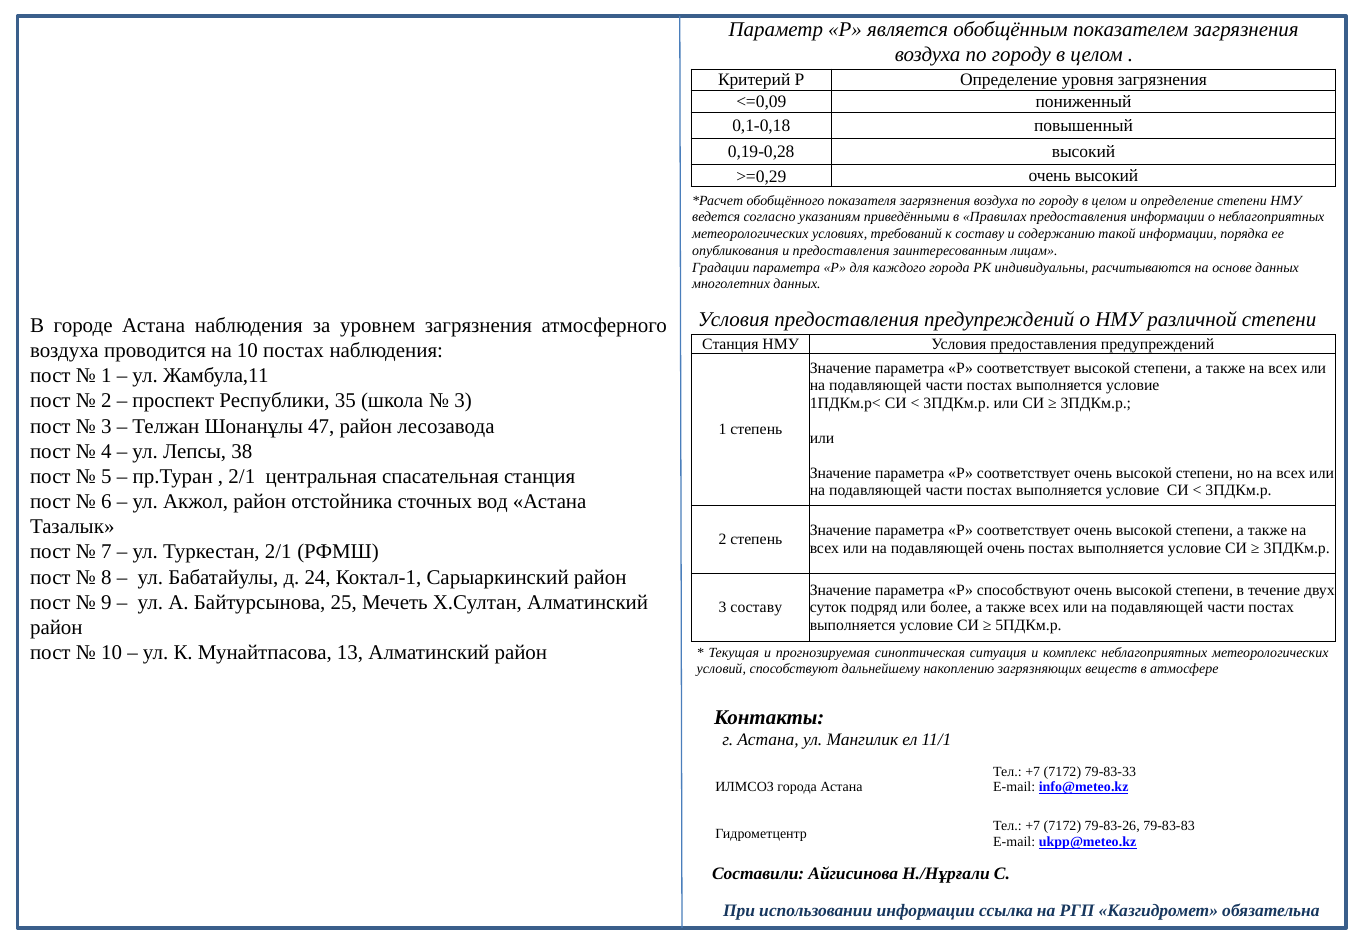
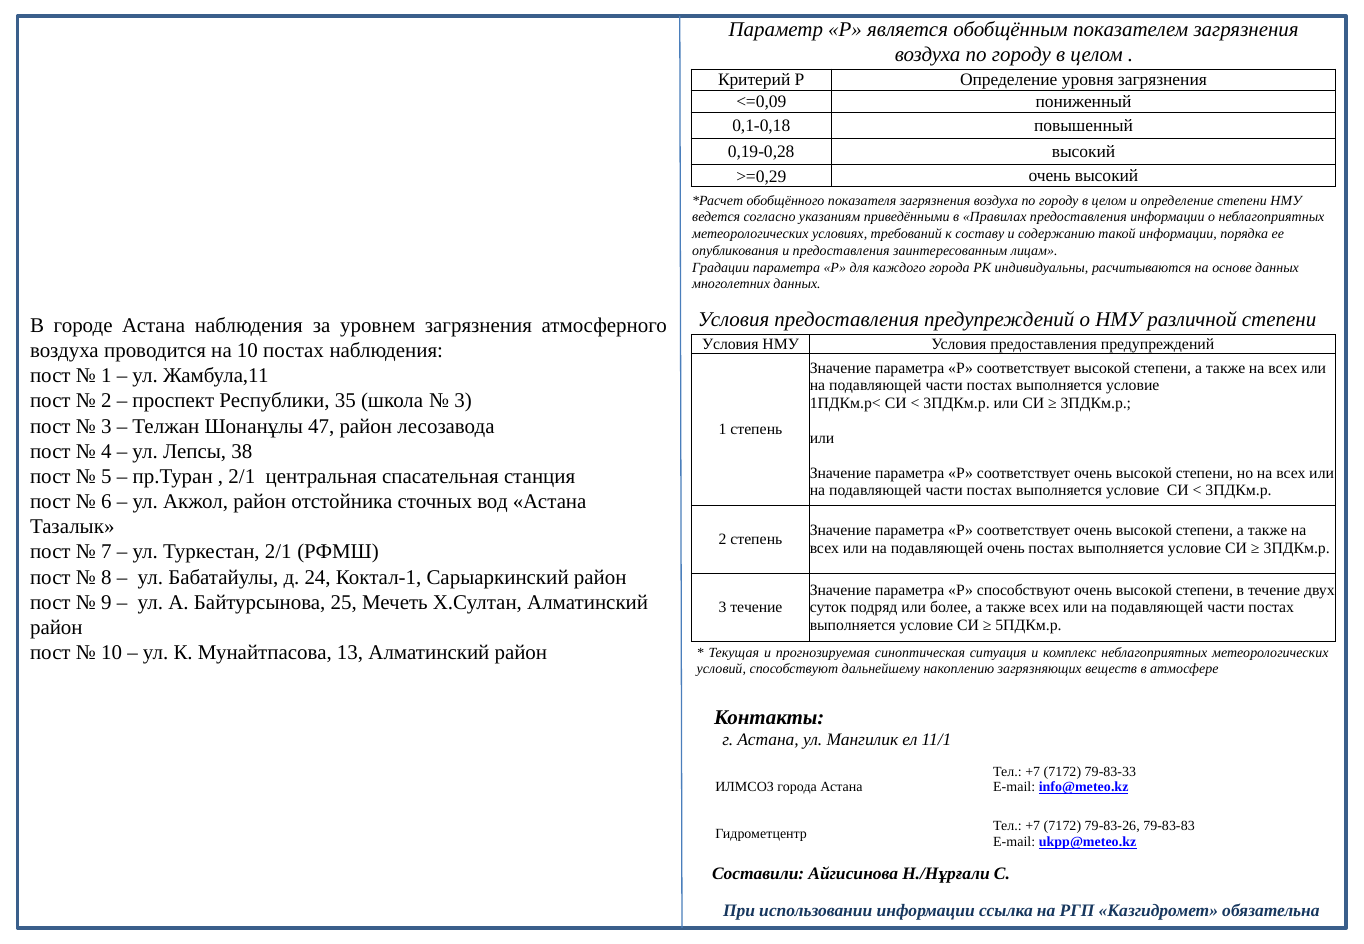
Станция: Станция -> Условия (730, 344)
3 составу: составу -> течение (756, 608)
